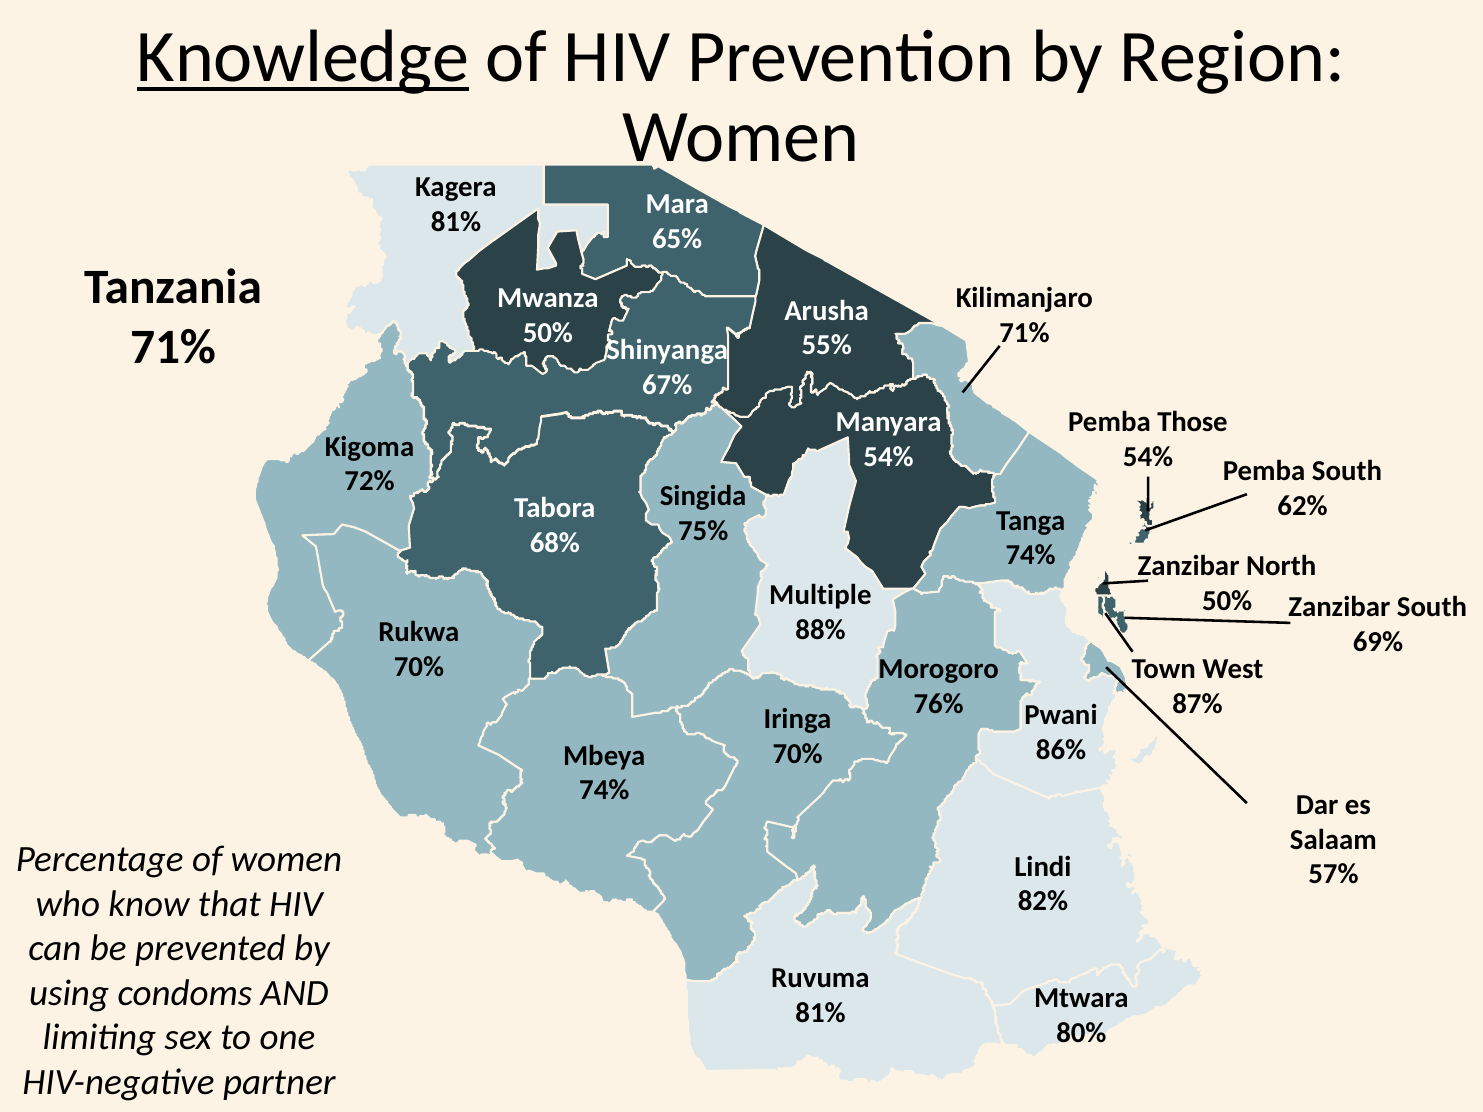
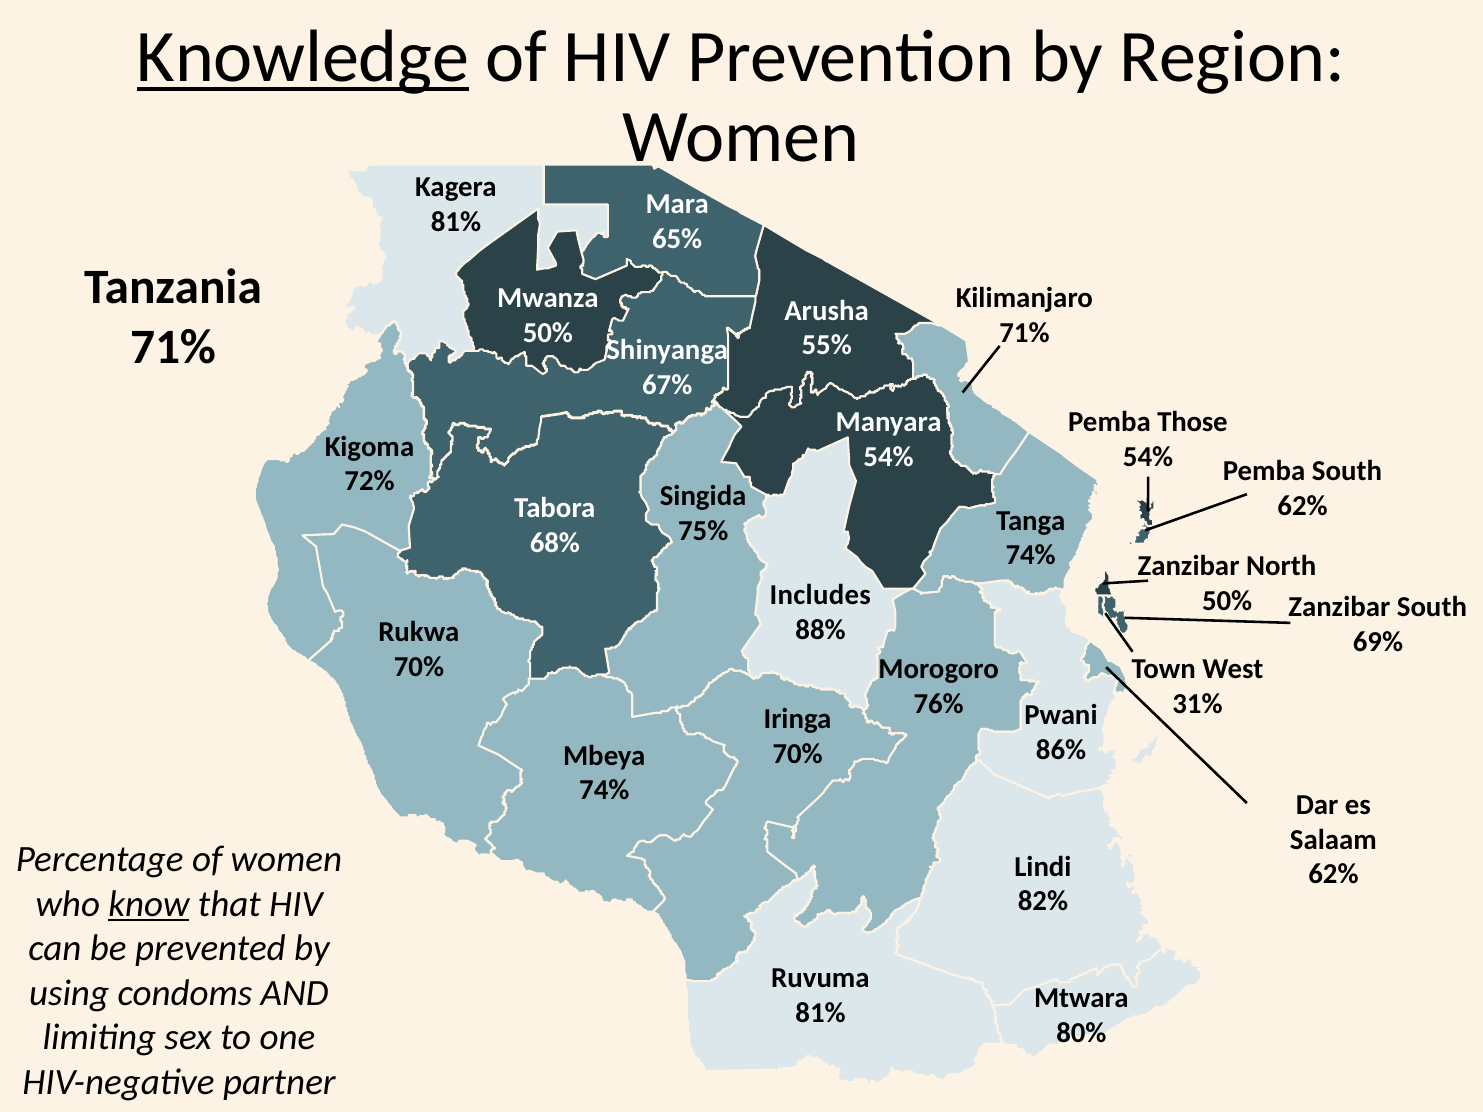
Multiple: Multiple -> Includes (820, 595)
87%: 87% -> 31% (1197, 704)
57%: 57% -> 62% (1333, 874)
know underline: none -> present (149, 904)
